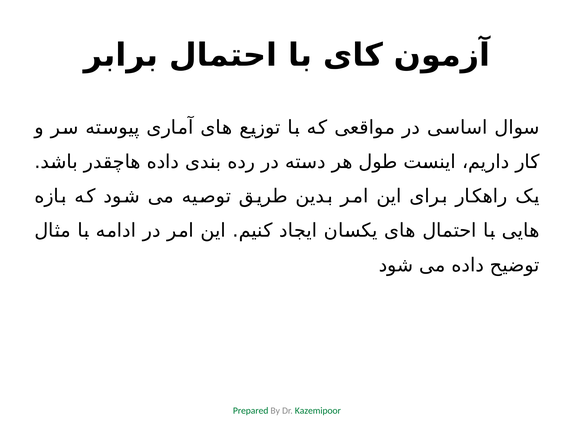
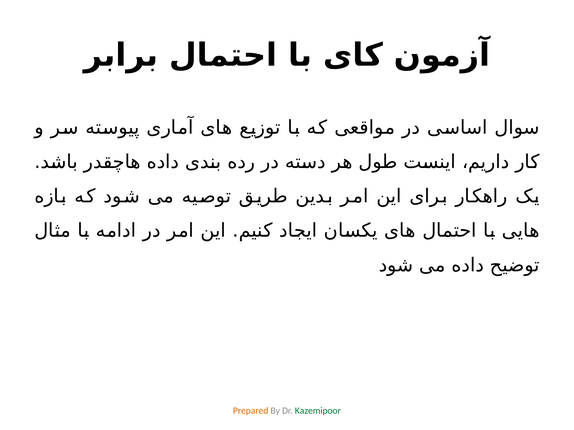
Prepared colour: green -> orange (251, 411)
